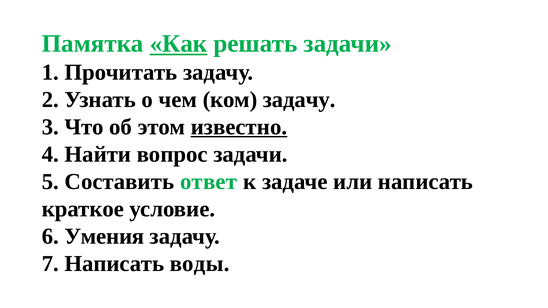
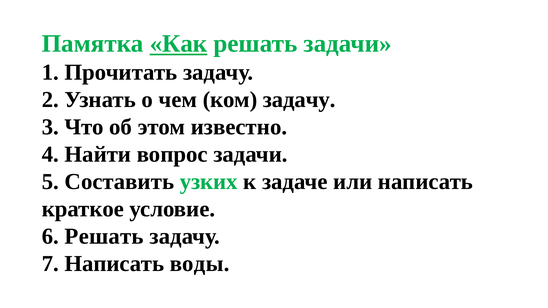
известно underline: present -> none (239, 127)
ответ: ответ -> узких (209, 182)
6 Умения: Умения -> Решать (104, 237)
